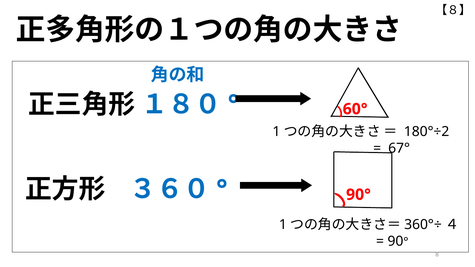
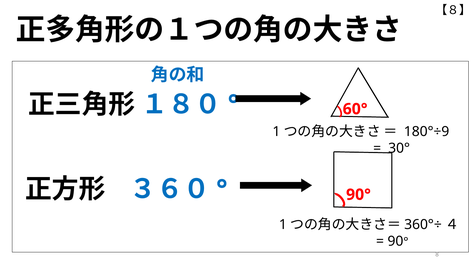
180°÷2: 180°÷2 -> 180°÷9 (427, 132)
67°: 67° -> 30° (399, 148)
